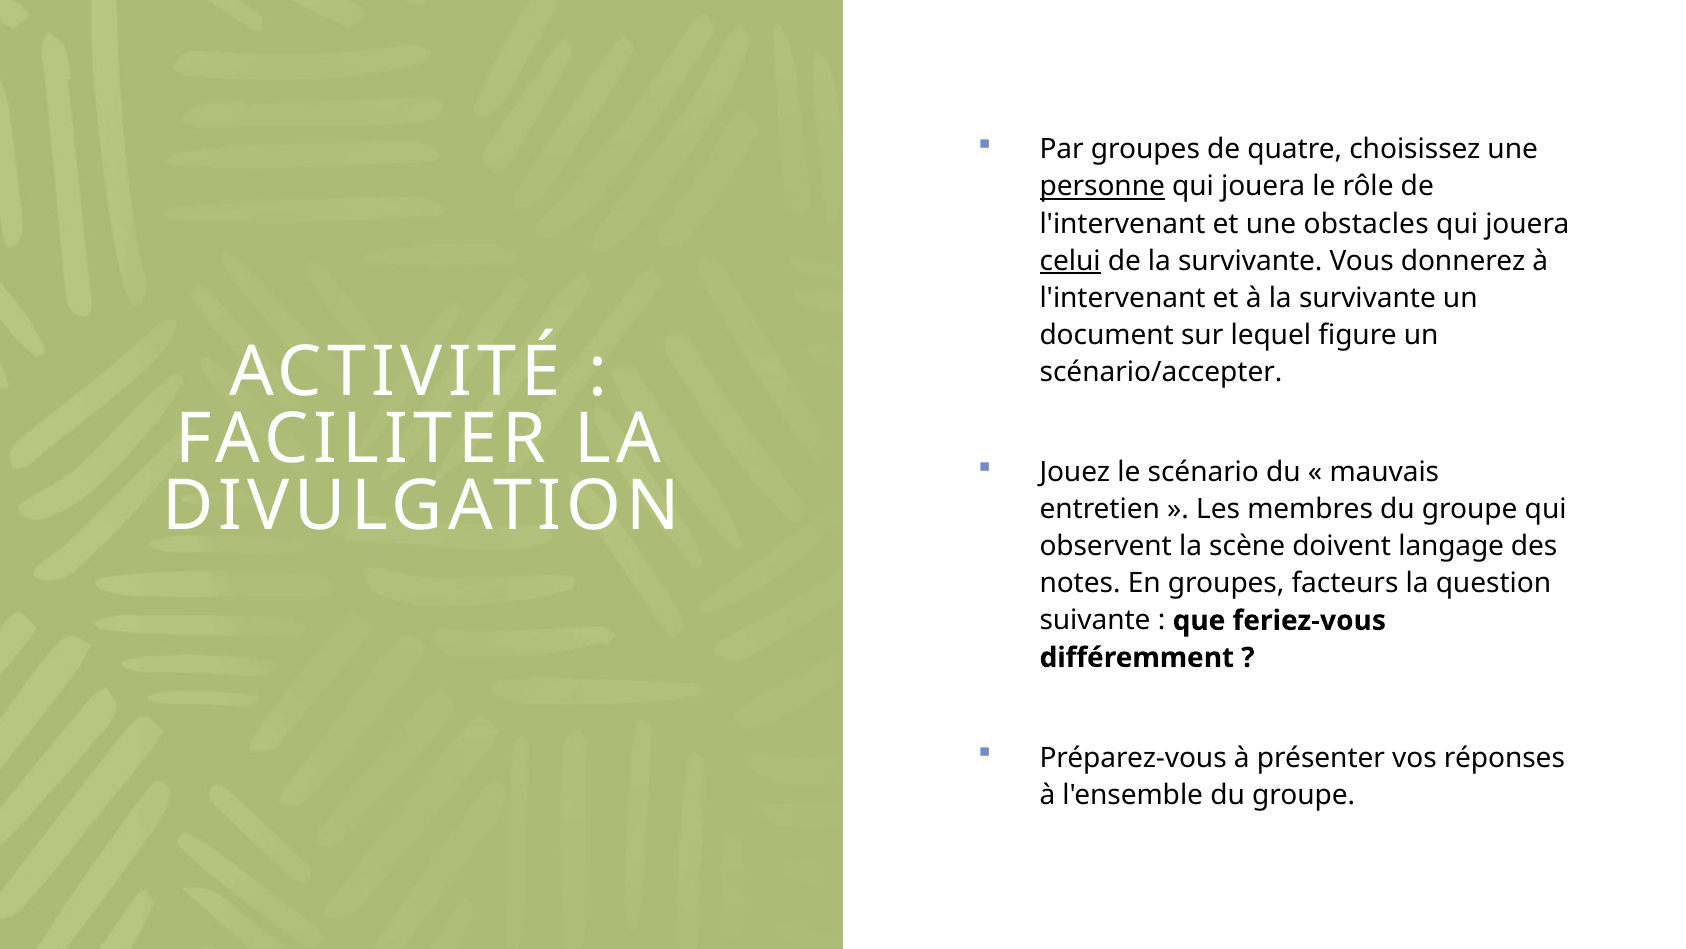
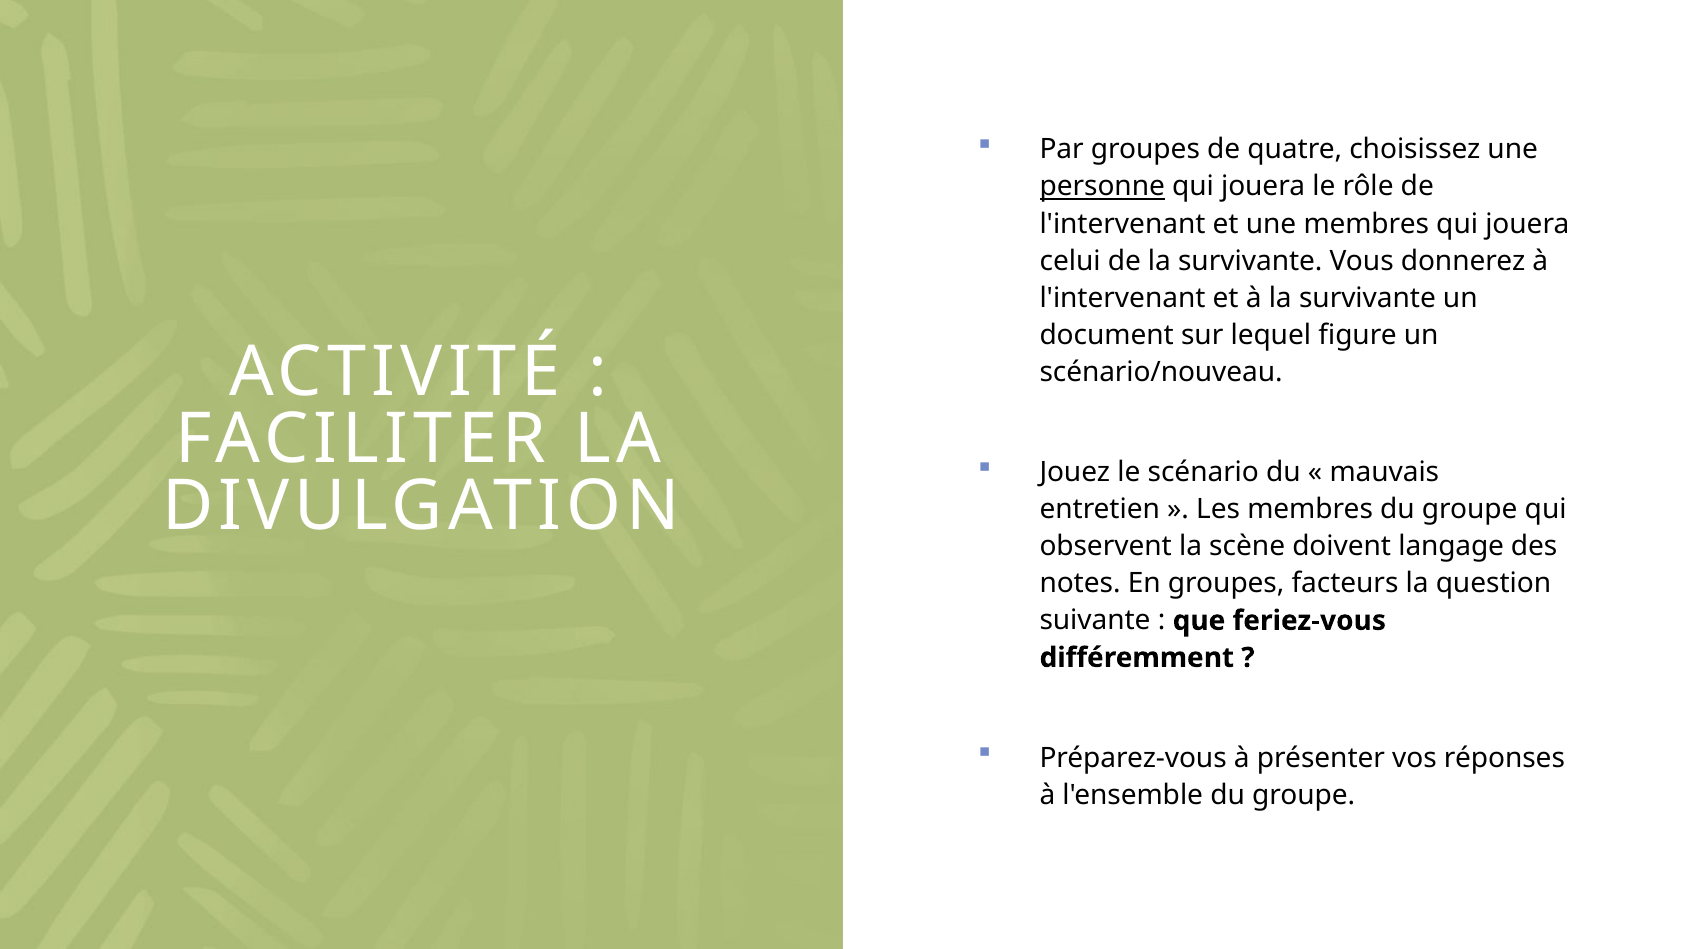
une obstacles: obstacles -> membres (1366, 224)
celui underline: present -> none (1070, 261)
scénario/accepter: scénario/accepter -> scénario/nouveau (1161, 372)
